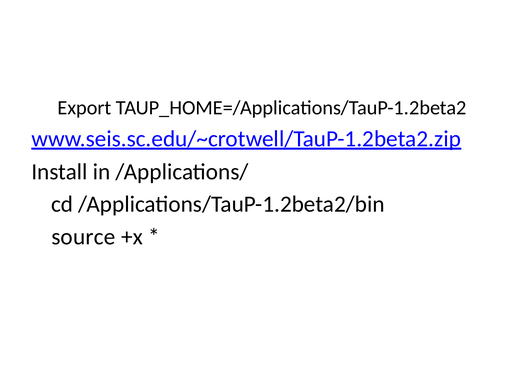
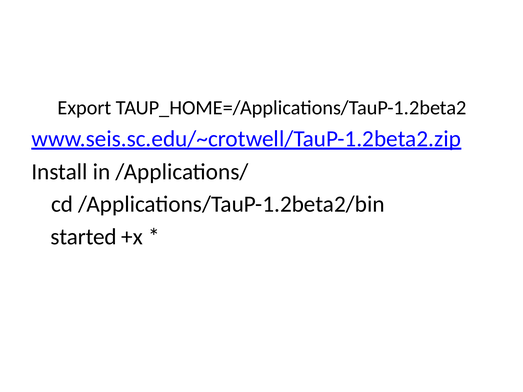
source: source -> started (84, 237)
